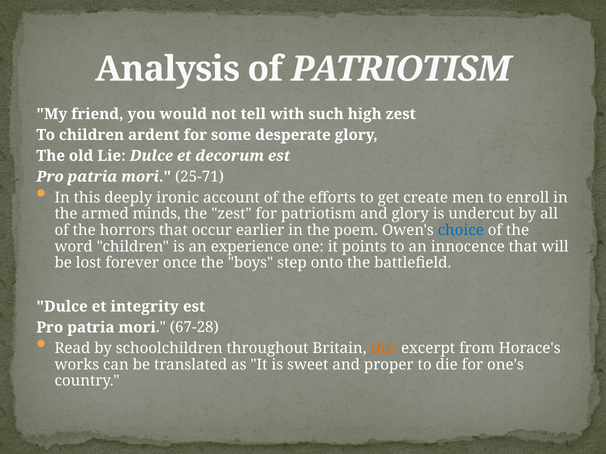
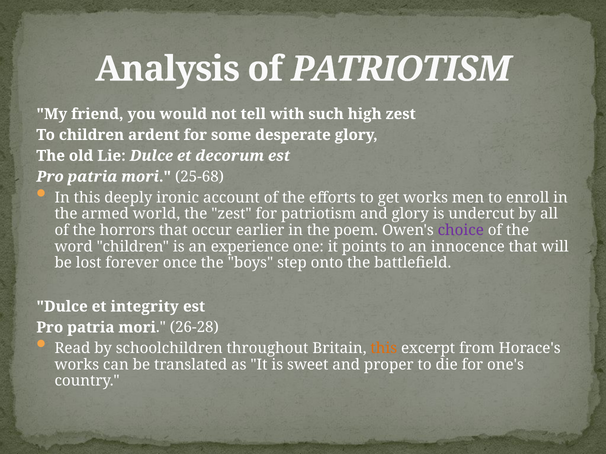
25-71: 25-71 -> 25-68 (200, 177)
get create: create -> works (426, 198)
minds: minds -> world (156, 214)
choice colour: blue -> purple (461, 231)
67-28: 67-28 -> 26-28 (194, 328)
